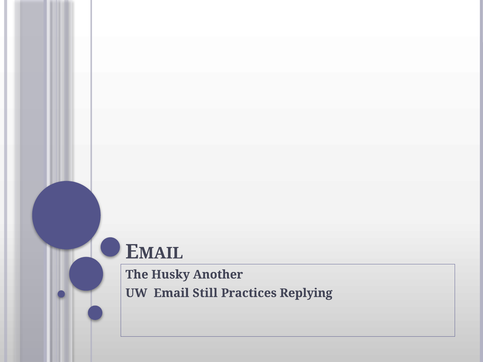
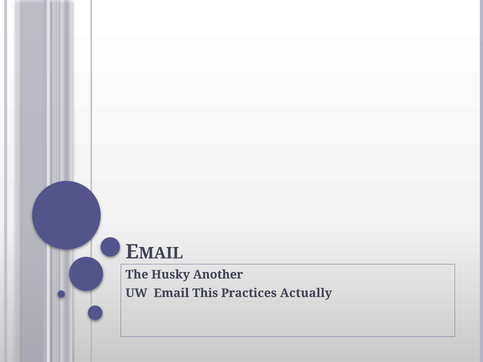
Still: Still -> This (205, 293)
Replying: Replying -> Actually (306, 293)
